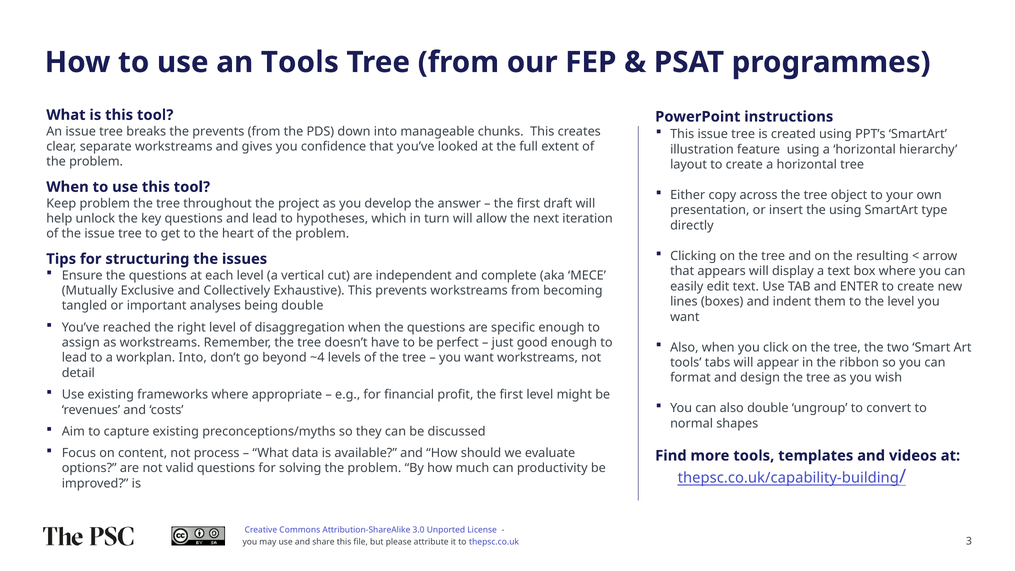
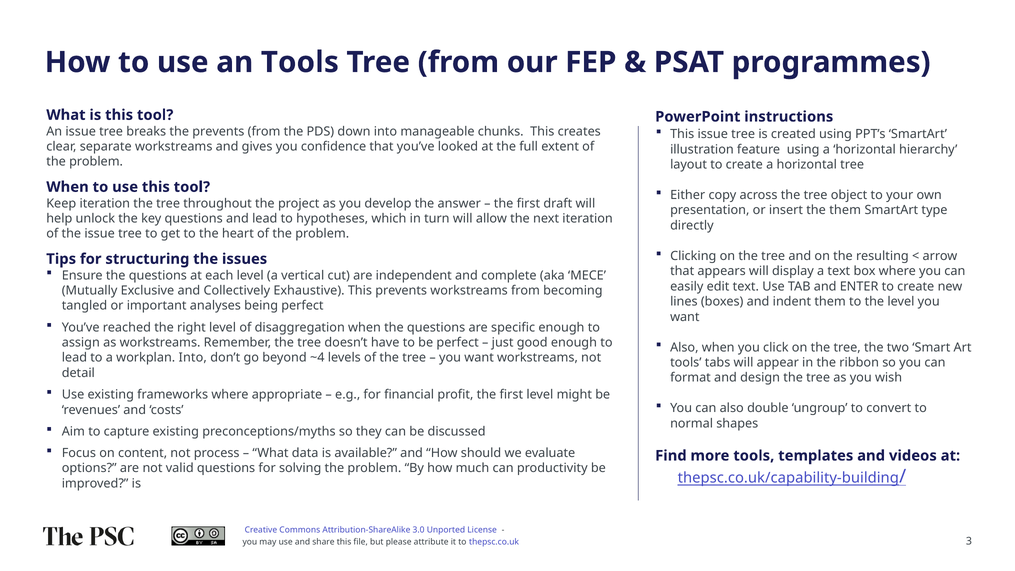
Keep problem: problem -> iteration (105, 203)
the using: using -> them (845, 210)
being double: double -> perfect (302, 306)
